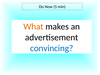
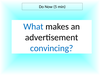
What colour: orange -> blue (33, 27)
